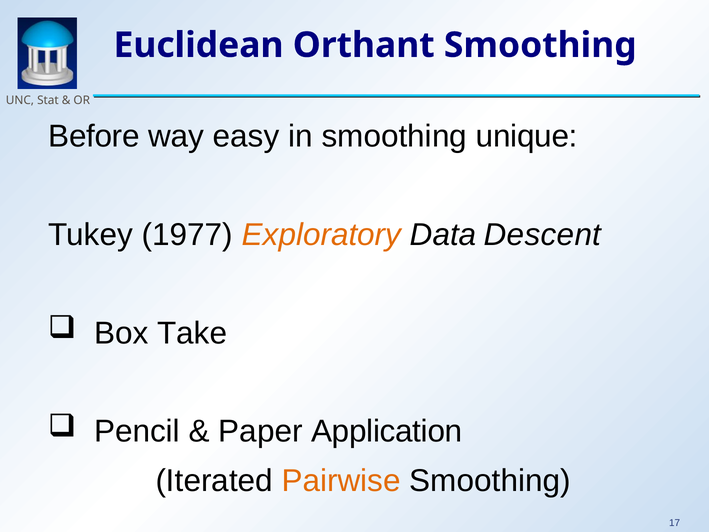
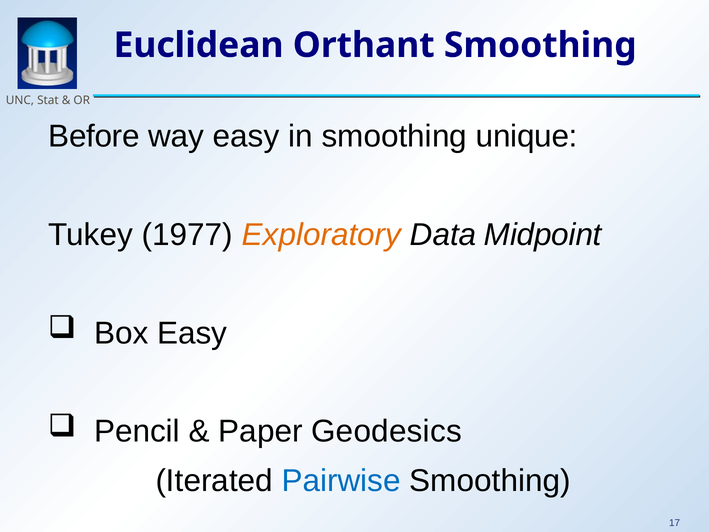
Descent: Descent -> Midpoint (543, 235)
Box Take: Take -> Easy (192, 333)
Application: Application -> Geodesics (387, 431)
Pairwise colour: orange -> blue (341, 480)
